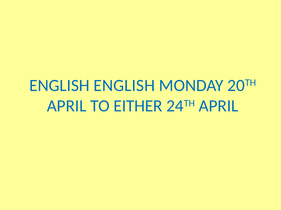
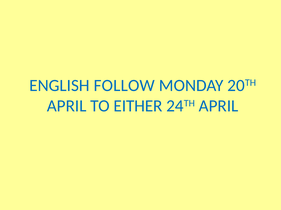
ENGLISH ENGLISH: ENGLISH -> FOLLOW (124, 86)
